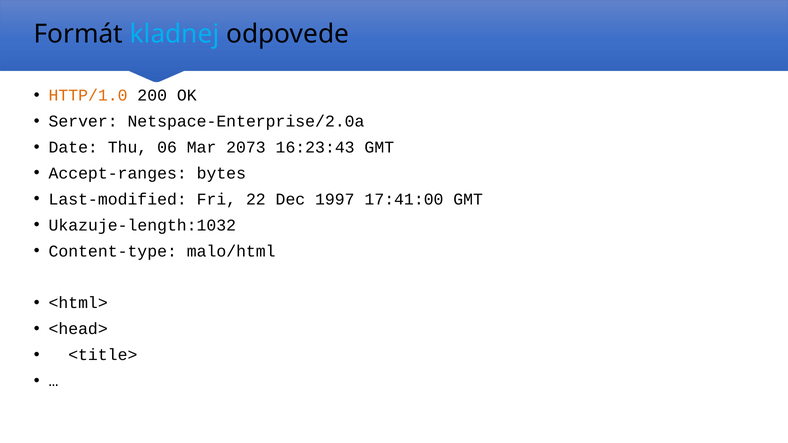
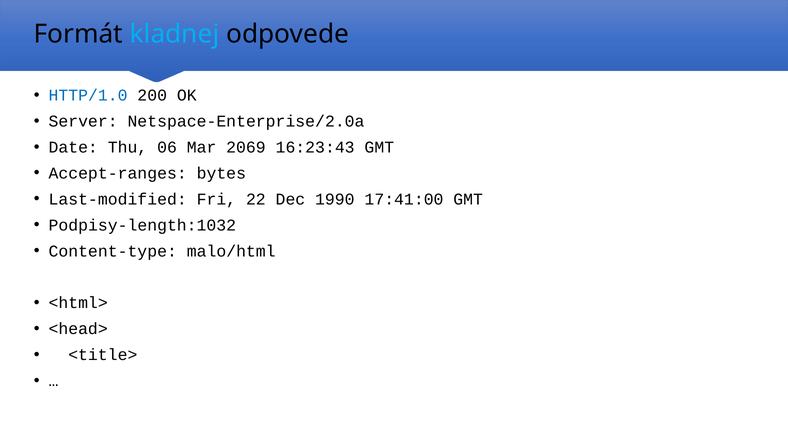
HTTP/1.0 colour: orange -> blue (88, 95)
2073: 2073 -> 2069 (246, 147)
1997: 1997 -> 1990 (335, 199)
Ukazuje-length:1032: Ukazuje-length:1032 -> Podpisy-length:1032 (142, 225)
